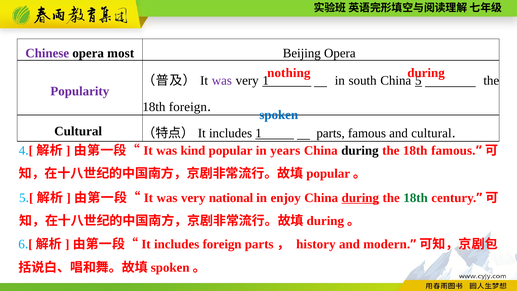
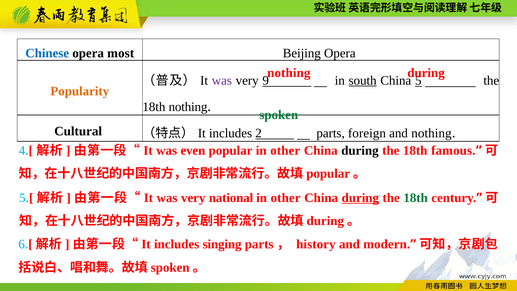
Chinese colour: purple -> blue (47, 53)
very 1: 1 -> 9 (266, 80)
south underline: none -> present (363, 80)
Popularity colour: purple -> orange (80, 91)
18th foreign: foreign -> nothing (188, 107)
spoken colour: blue -> green (279, 115)
includes 1: 1 -> 2 (259, 133)
parts famous: famous -> foreign (367, 133)
and cultural: cultural -> nothing (431, 133)
kind: kind -> even (193, 150)
popular in years: years -> other (285, 150)
enjoy: enjoy -> other (286, 198)
includes foreign: foreign -> singing (222, 244)
